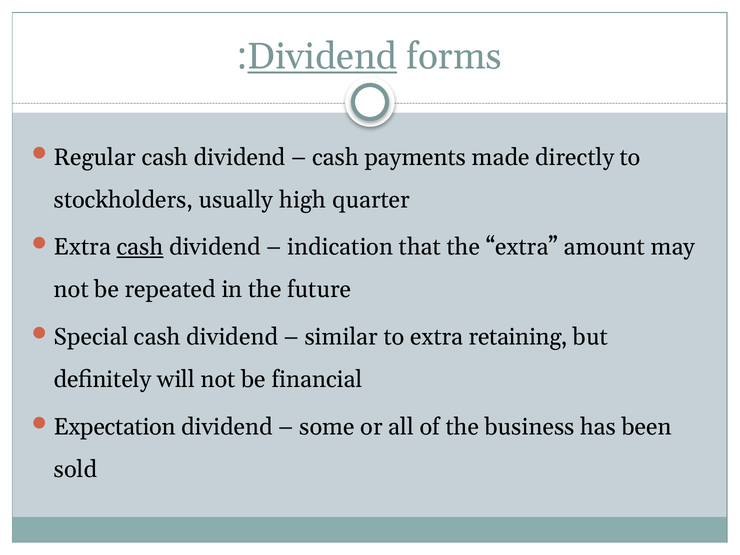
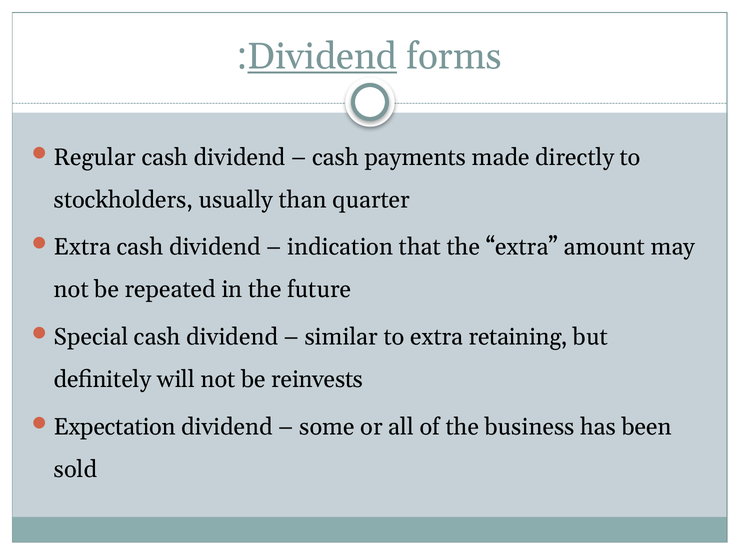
high: high -> than (303, 200)
cash underline: present -> none (140, 247)
financial: financial -> reinvests (317, 380)
